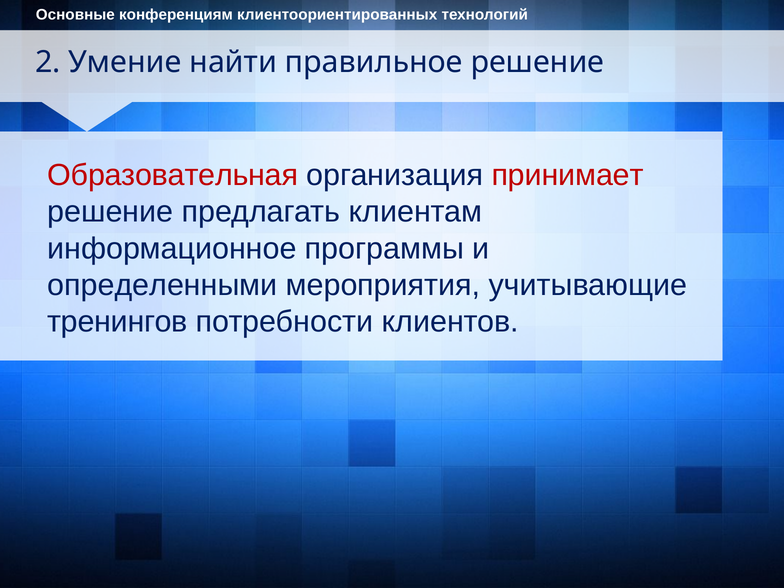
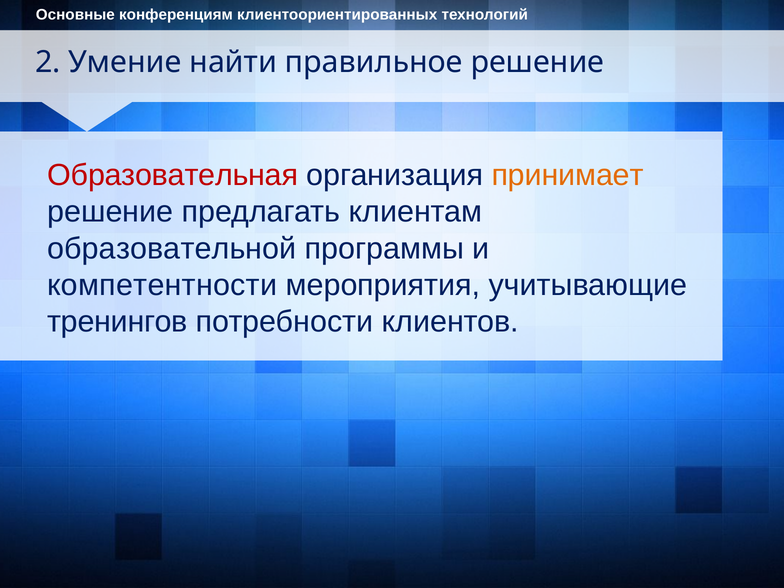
принимает colour: red -> orange (568, 175)
информационное: информационное -> образовательной (172, 249)
определенными: определенными -> компетентности (162, 285)
